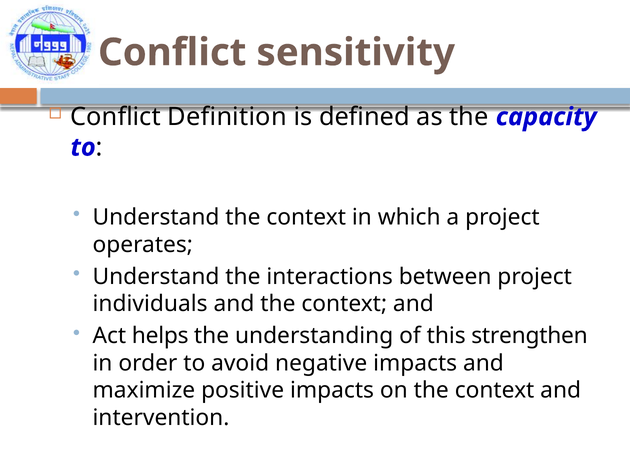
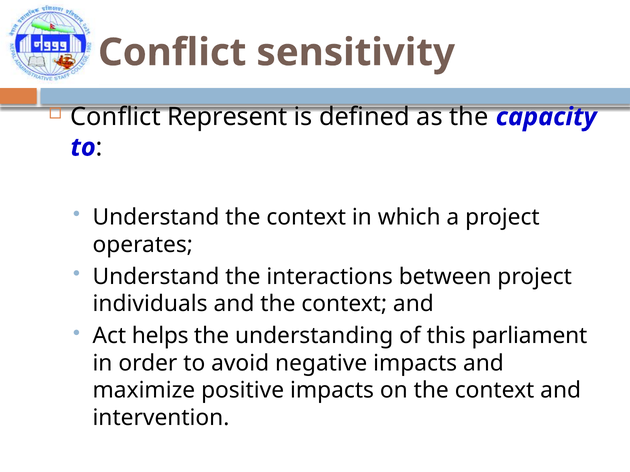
Definition: Definition -> Represent (227, 117)
strengthen: strengthen -> parliament (529, 336)
